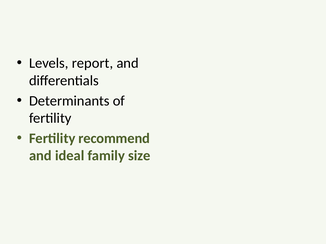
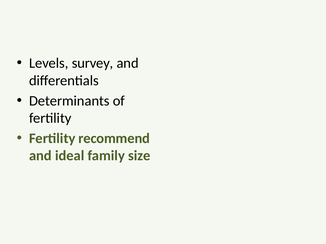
report: report -> survey (93, 63)
